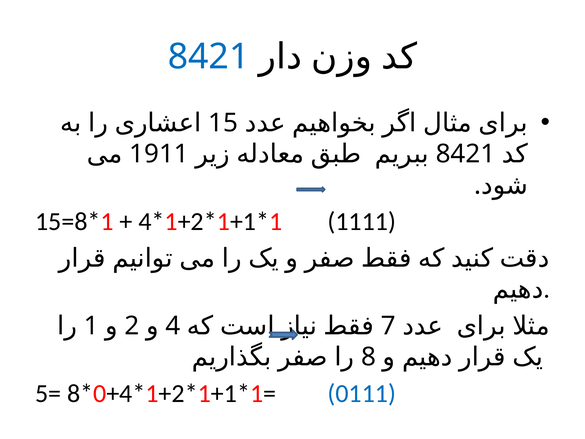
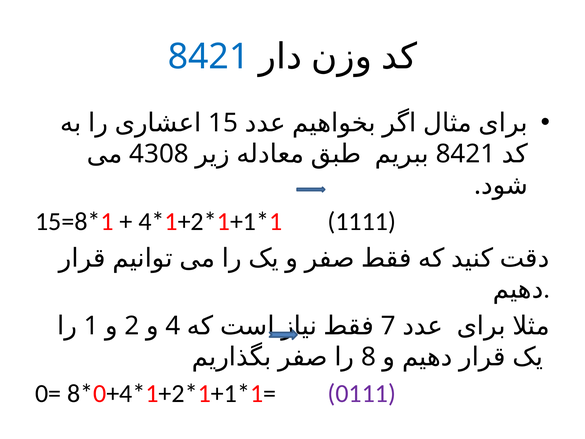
1911: 1911 -> 4308 (159, 154)
5=: 5= -> 0= (48, 393)
0111 colour: blue -> purple (362, 393)
